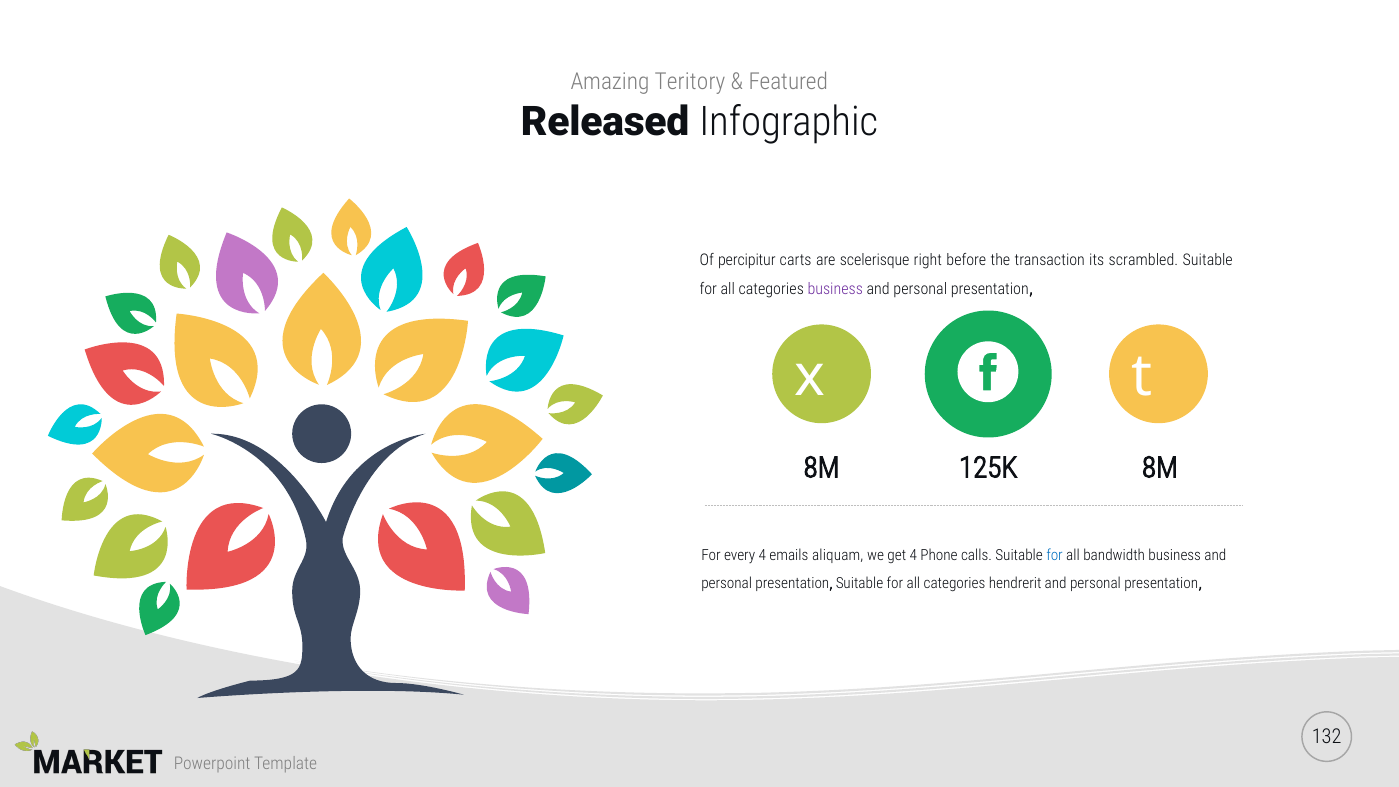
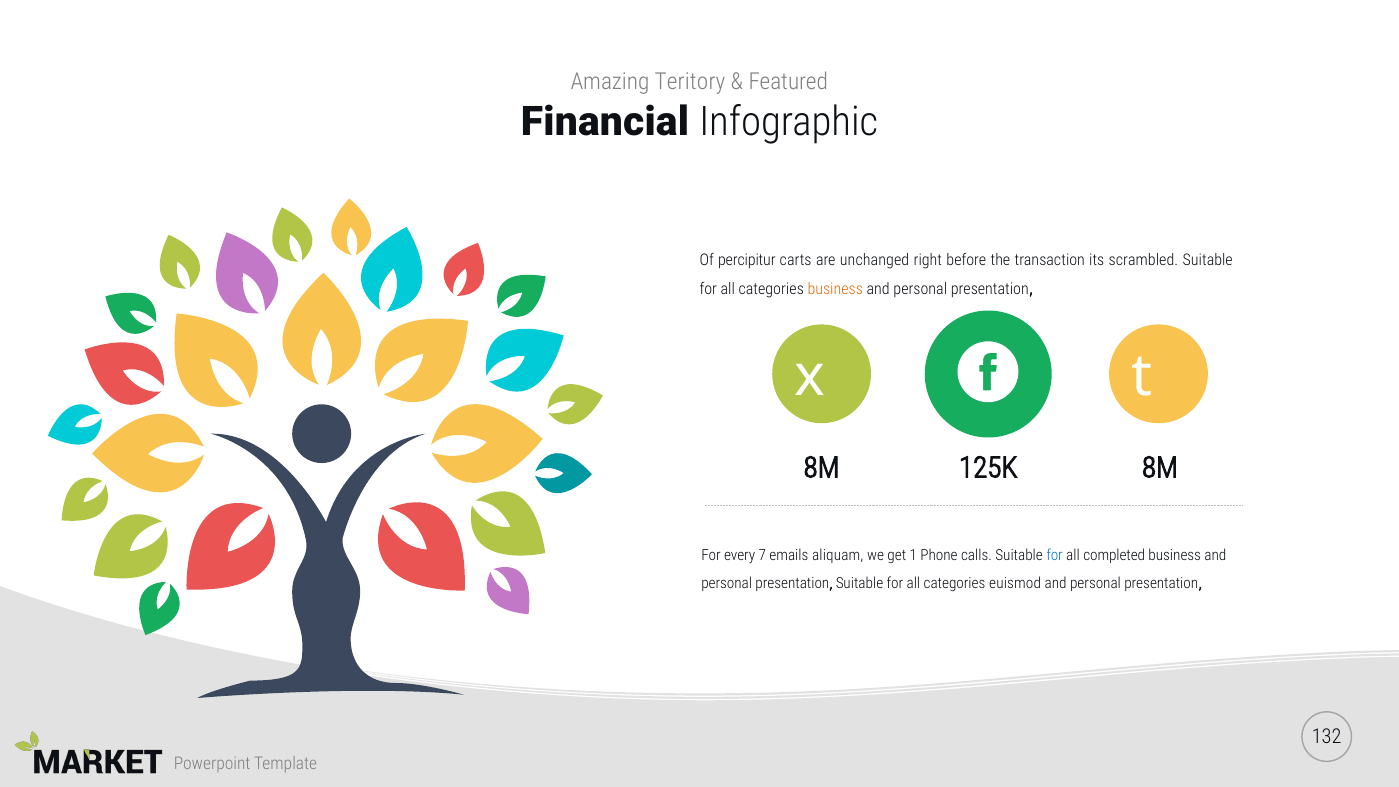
Released: Released -> Financial (605, 122)
scelerisque: scelerisque -> unchanged (875, 260)
business colour: purple -> orange (835, 289)
every 4: 4 -> 7 (762, 556)
get 4: 4 -> 1 (913, 556)
bandwidth: bandwidth -> completed (1114, 556)
hendrerit: hendrerit -> euismod (1015, 583)
